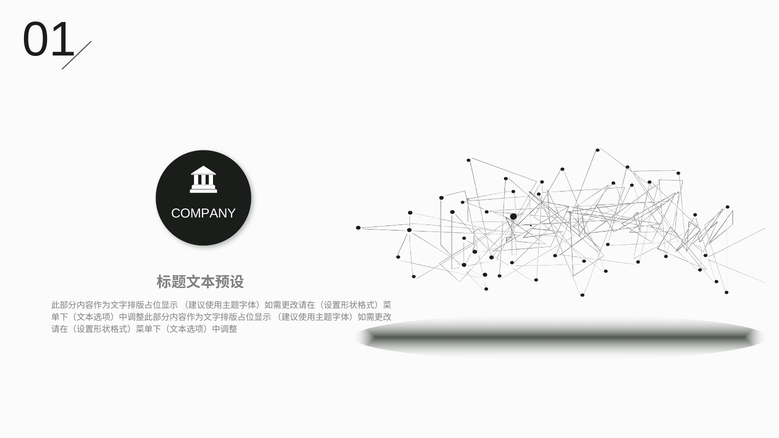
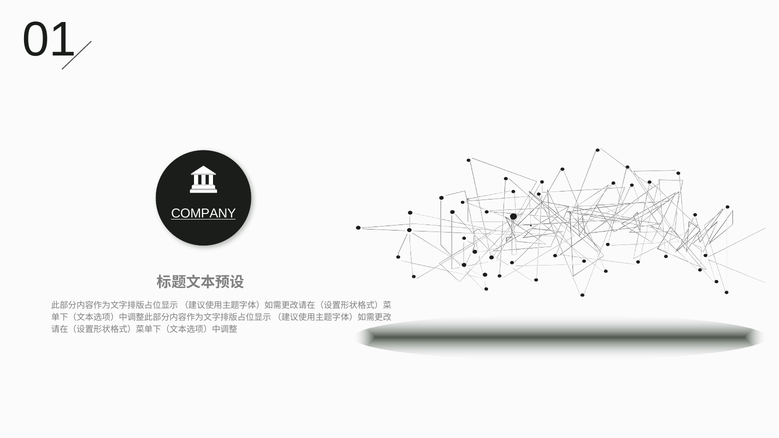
COMPANY underline: none -> present (204, 214)
